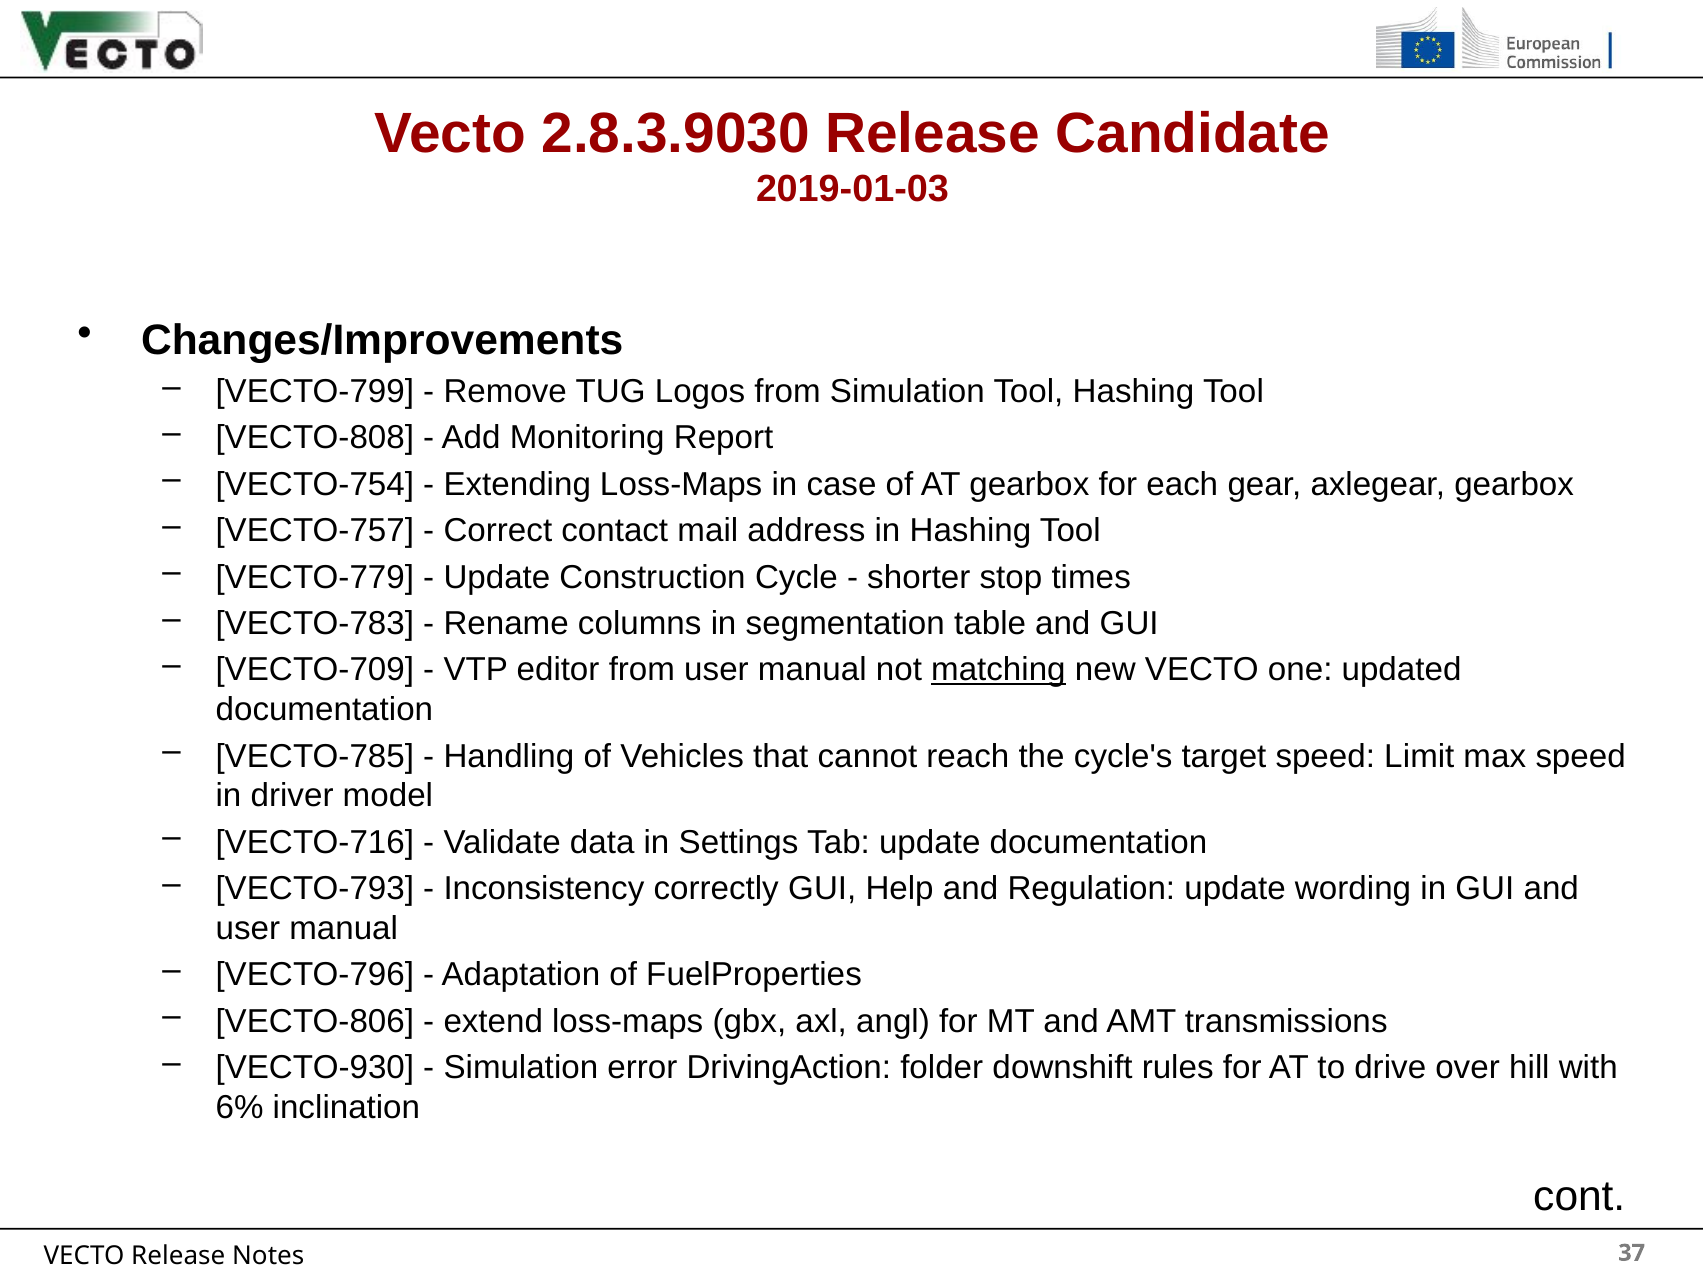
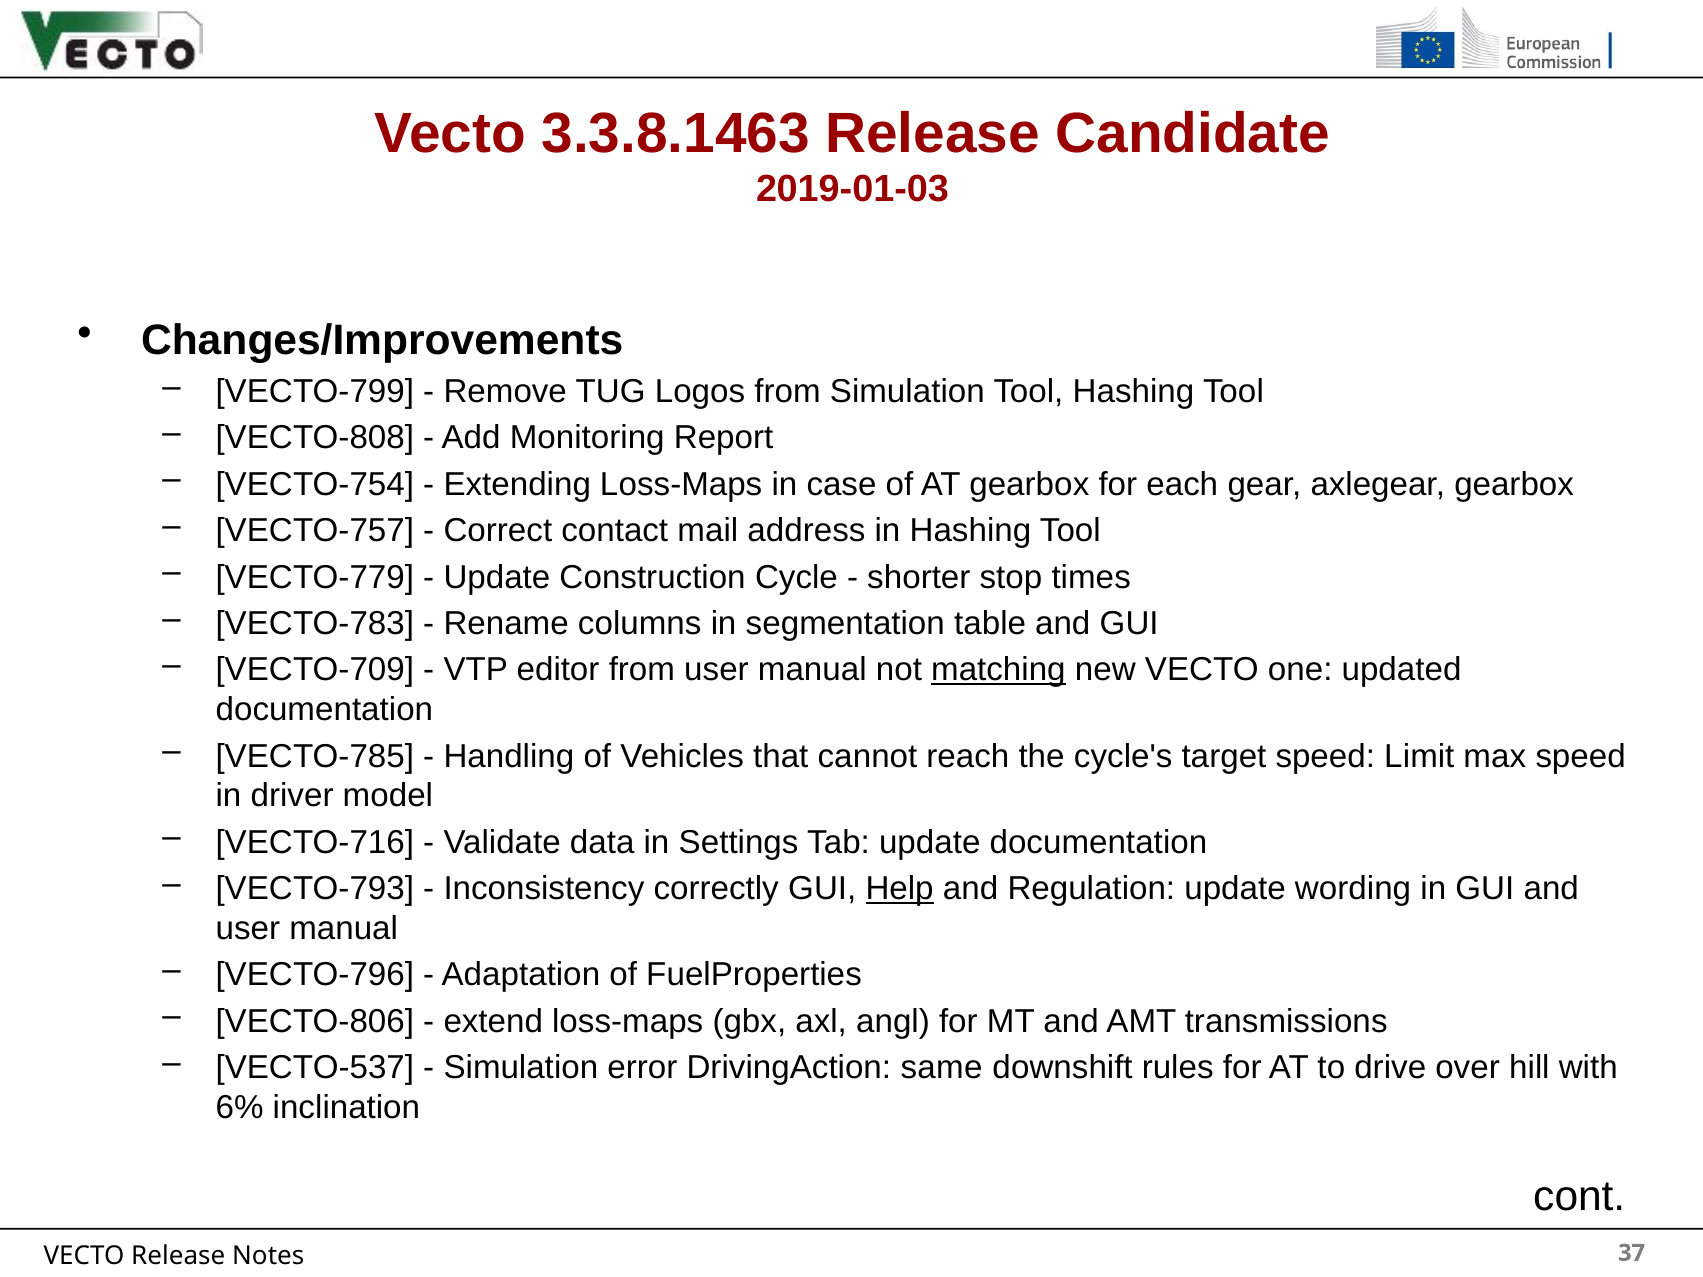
2.8.3.9030: 2.8.3.9030 -> 3.3.8.1463 (676, 133)
Help underline: none -> present (900, 889)
VECTO-930: VECTO-930 -> VECTO-537 (315, 1068)
folder: folder -> same (942, 1068)
